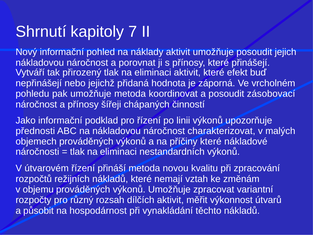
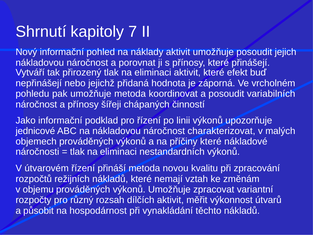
zásobovací: zásobovací -> variabilních (271, 94)
přednosti: přednosti -> jednicové (35, 131)
